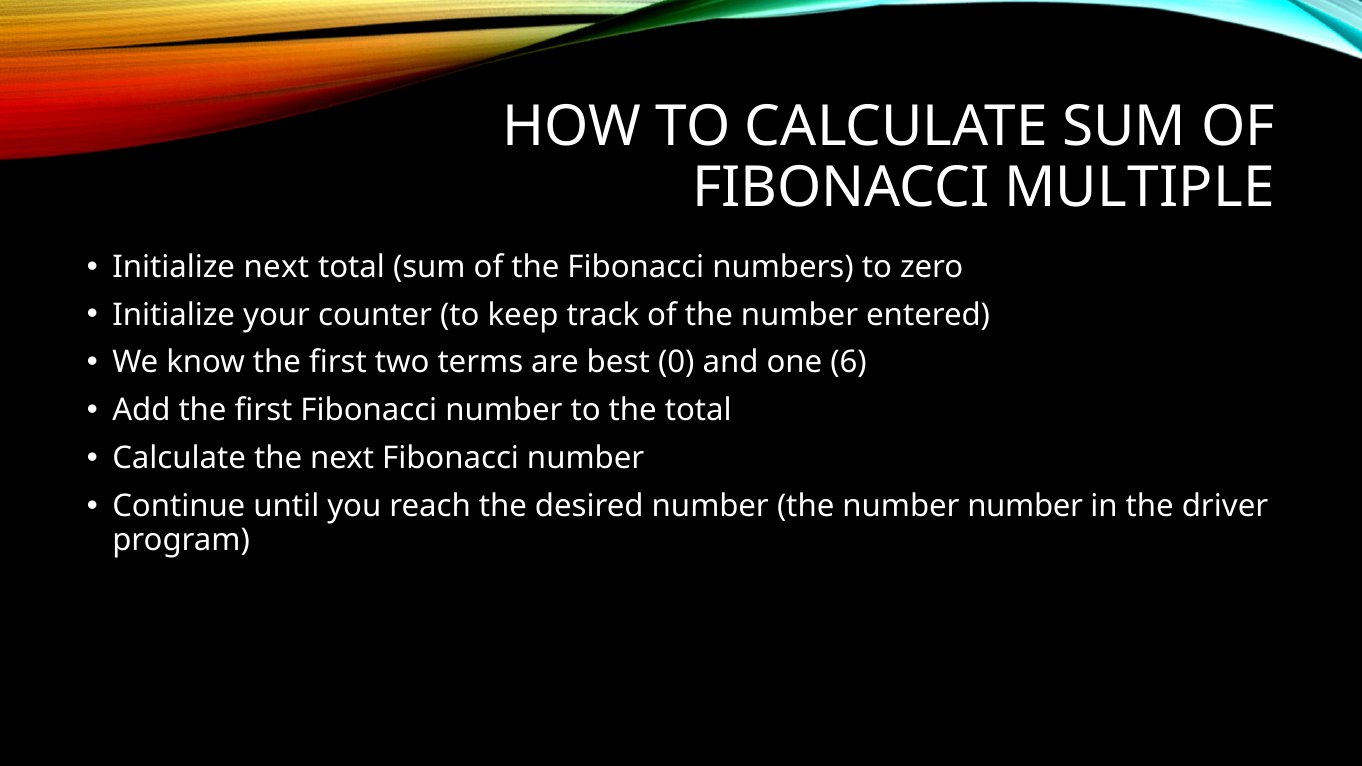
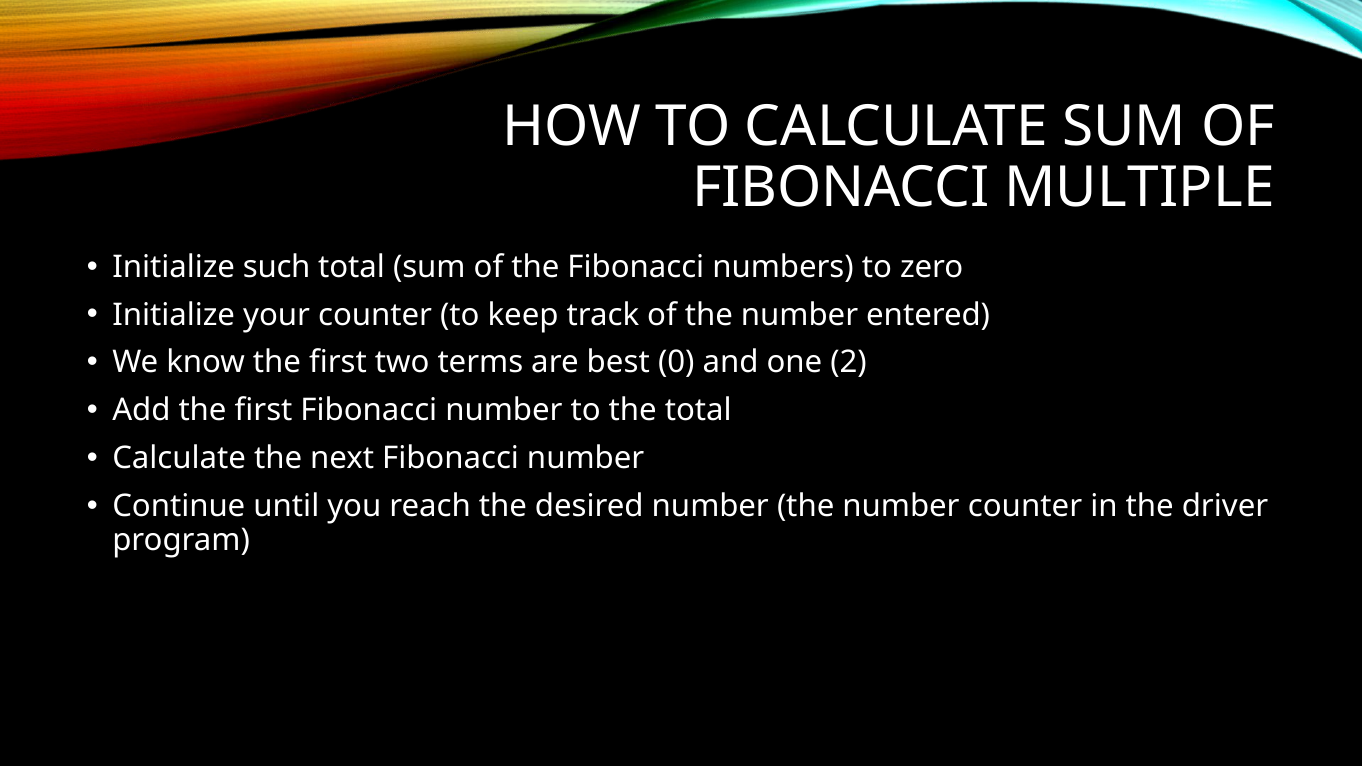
Initialize next: next -> such (277, 267)
6: 6 -> 2 (849, 363)
number number: number -> counter (1025, 506)
